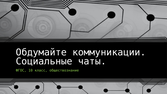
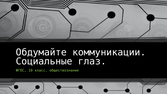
чаты: чаты -> глаз (92, 61)
